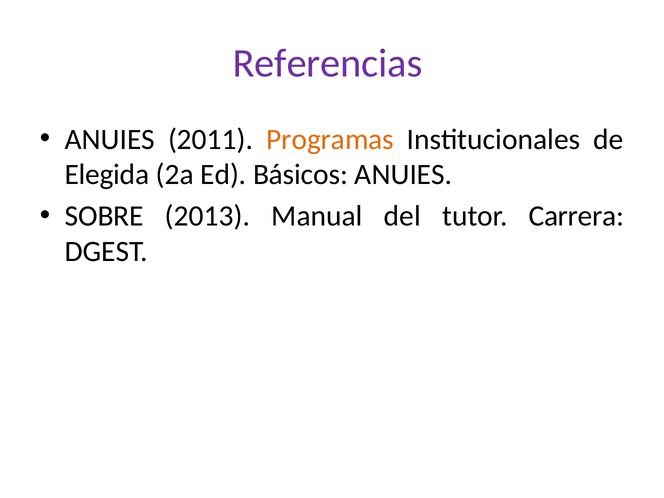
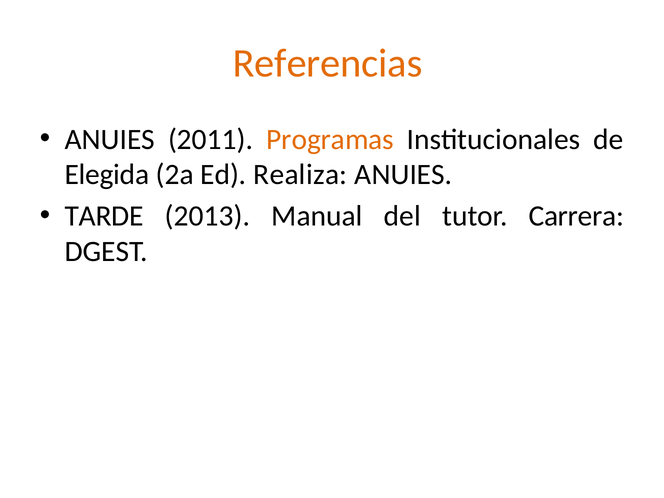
Referencias colour: purple -> orange (328, 63)
Básicos: Básicos -> Realiza (300, 175)
SOBRE: SOBRE -> TARDE (104, 216)
